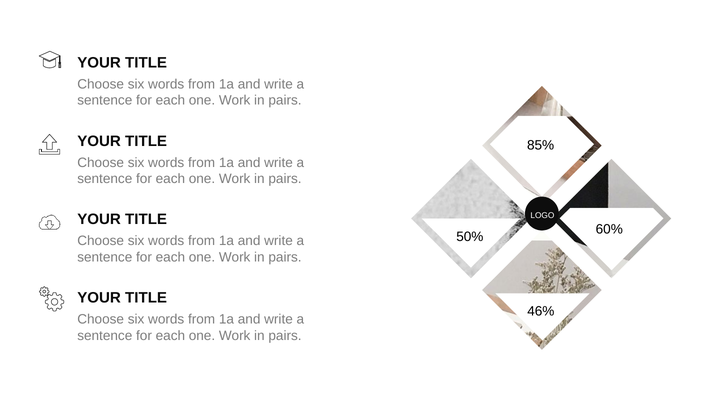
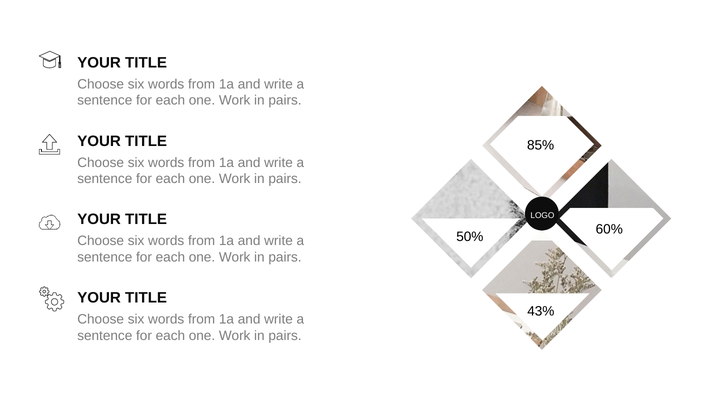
46%: 46% -> 43% (541, 312)
